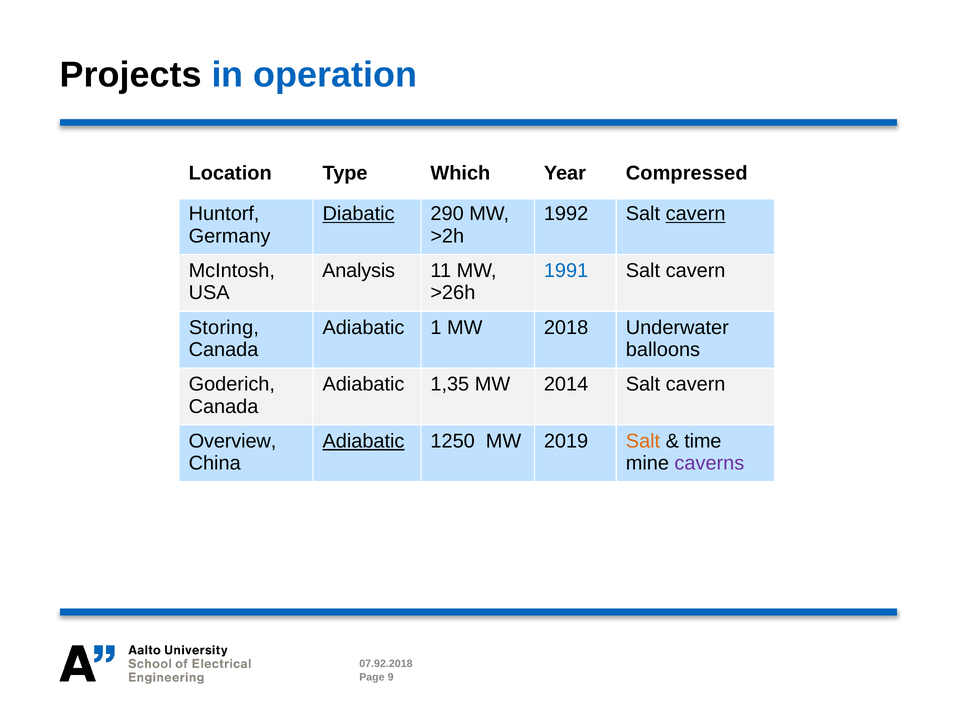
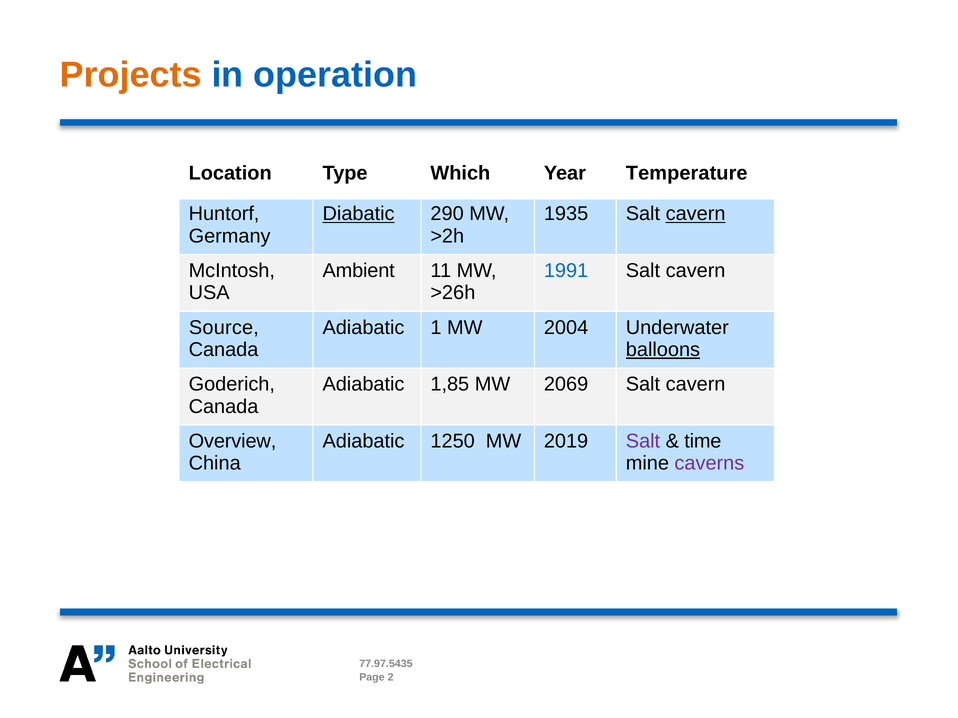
Projects colour: black -> orange (131, 75)
Compressed: Compressed -> Temperature (687, 173)
1992: 1992 -> 1935 (566, 214)
Analysis: Analysis -> Ambient (359, 271)
Storing: Storing -> Source (224, 328)
2018: 2018 -> 2004 (566, 328)
balloons underline: none -> present (663, 350)
1,35: 1,35 -> 1,85 (450, 385)
2014: 2014 -> 2069 (566, 385)
Adiabatic underline: present -> none (363, 441)
Salt colour: orange -> purple (643, 441)
07.92.2018: 07.92.2018 -> 77.97.5435 (386, 664)
9: 9 -> 2 (391, 678)
